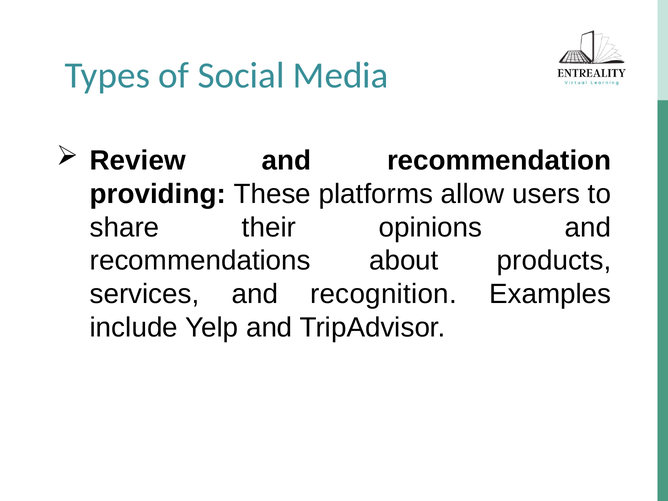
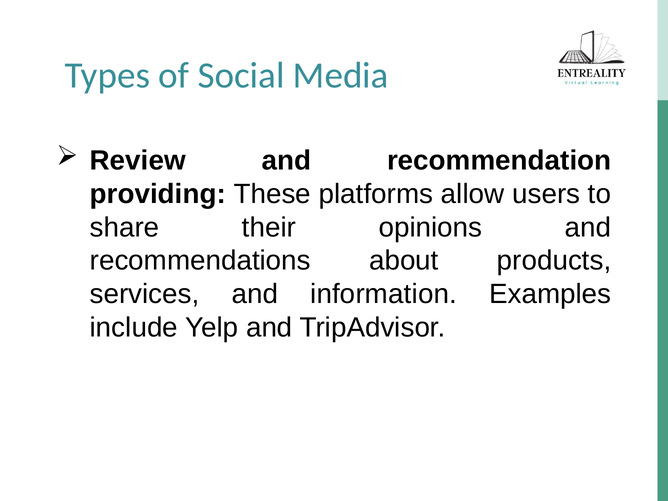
recognition: recognition -> information (384, 294)
